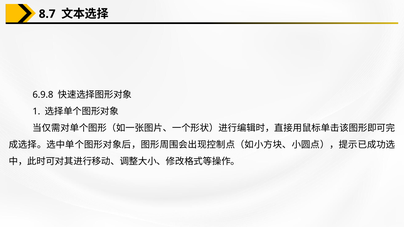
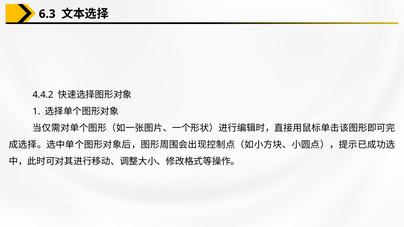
8.7: 8.7 -> 6.3 (47, 14)
6.9.8: 6.9.8 -> 4.4.2 (43, 95)
